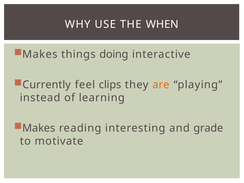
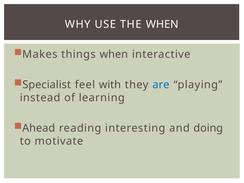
things doing: doing -> when (114, 54)
Currently: Currently -> Specialist (47, 85)
clips: clips -> with (110, 85)
are colour: orange -> blue (161, 85)
Makes: Makes -> Ahead (39, 128)
grade: grade -> doing (208, 128)
